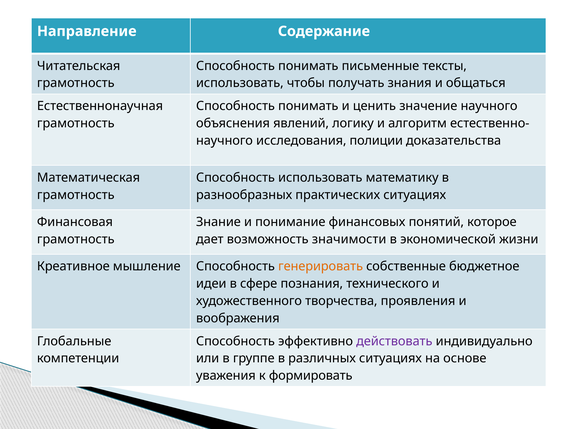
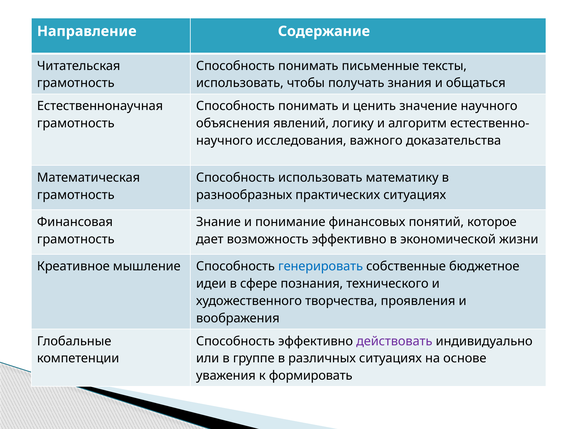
полиции: полиции -> важного (376, 141)
возможность значимости: значимости -> эффективно (349, 239)
генерировать colour: orange -> blue (321, 266)
